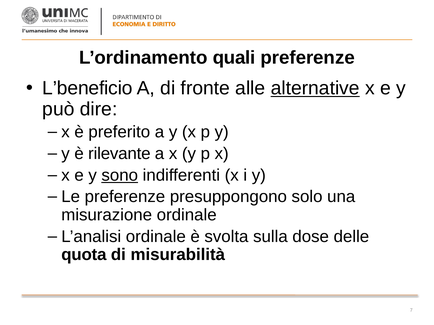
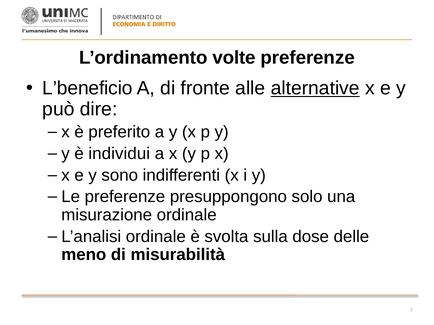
quali: quali -> volte (234, 58)
rilevante: rilevante -> individui (119, 154)
sono underline: present -> none (120, 175)
quota: quota -> meno (84, 255)
